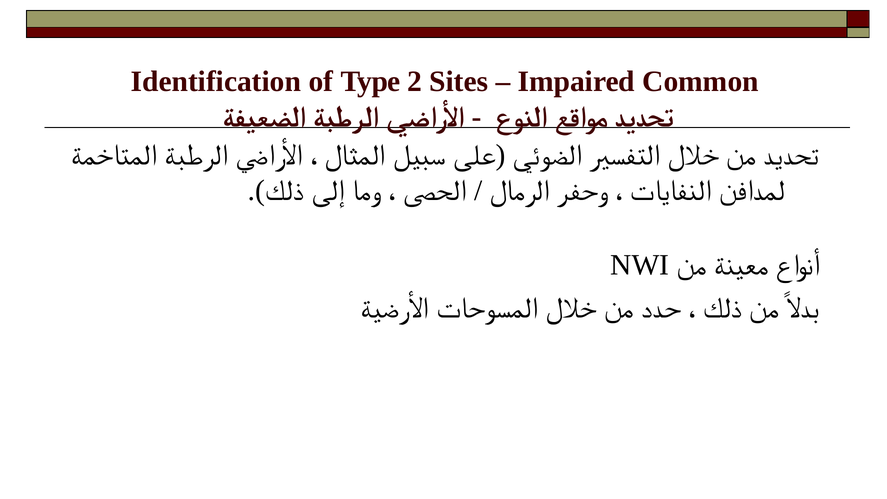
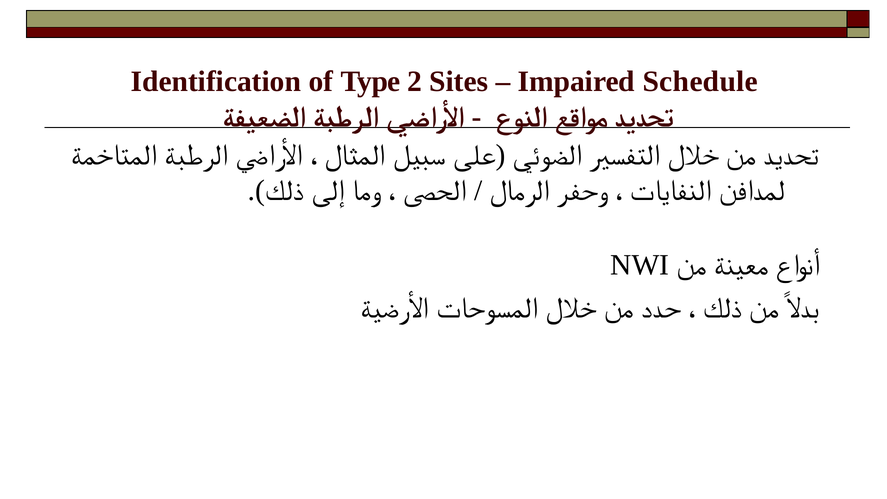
Common: Common -> Schedule (700, 82)
